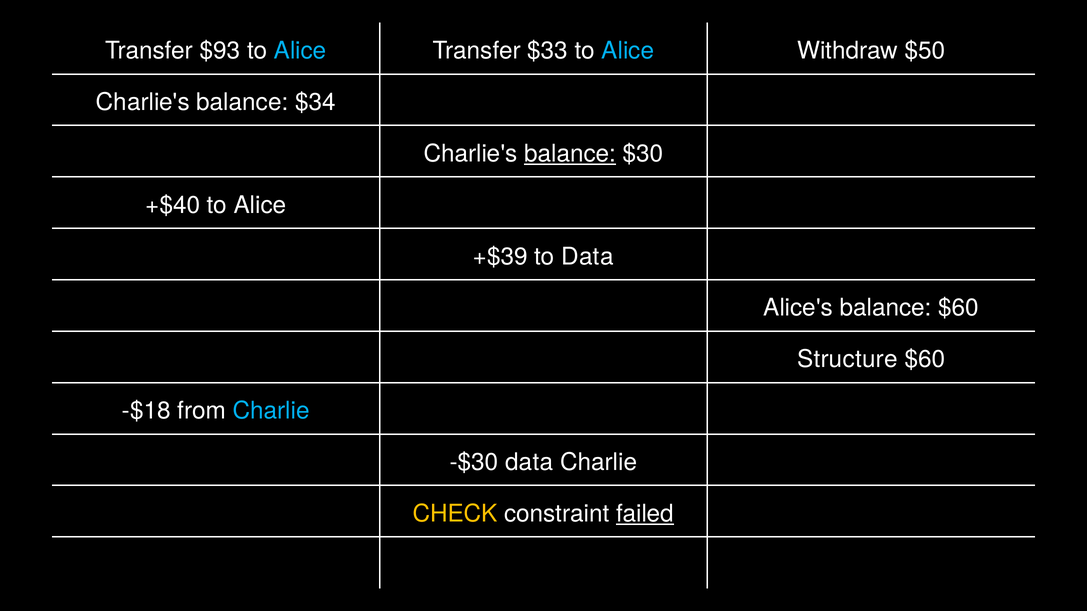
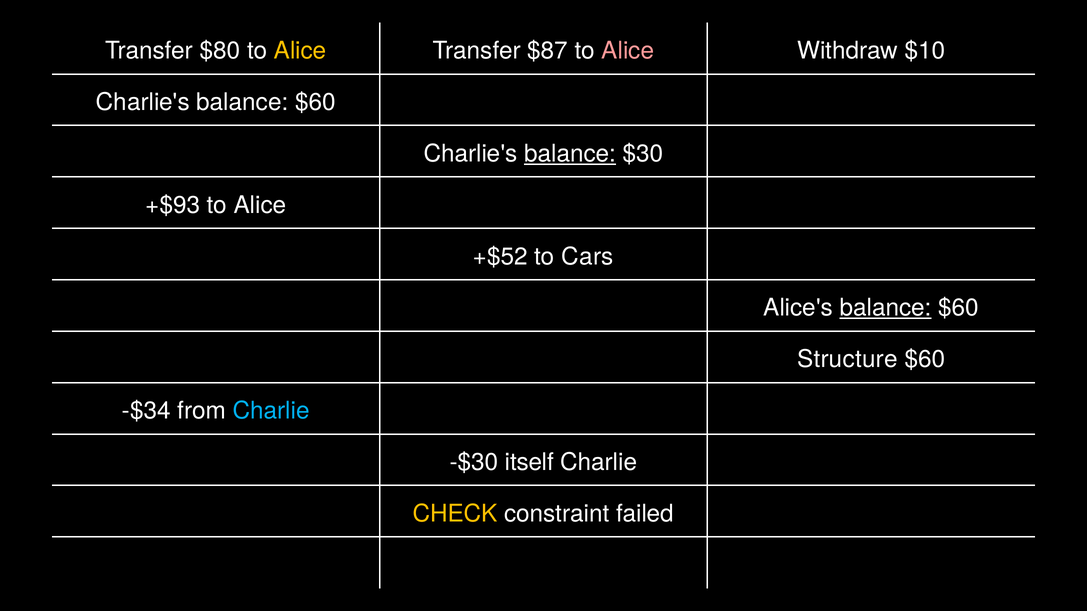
$93: $93 -> $80 (220, 51)
Alice colour: light blue -> yellow (300, 51)
$33: $33 -> $87 (548, 51)
Alice colour: light blue -> pink (628, 51)
$50: $50 -> $10 (925, 51)
Charlie's balance $34: $34 -> $60 (315, 102)
+$40: +$40 -> +$93 (173, 205)
+$39: +$39 -> +$52 (500, 257)
to Data: Data -> Cars (587, 257)
balance underline: none -> present (886, 308)
-$18: -$18 -> -$34 (146, 411)
-$30 data: data -> itself (529, 463)
failed underline: present -> none (645, 514)
